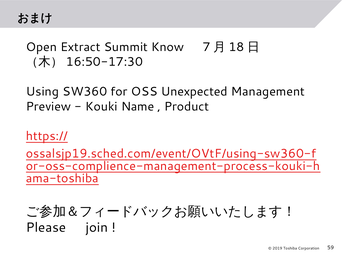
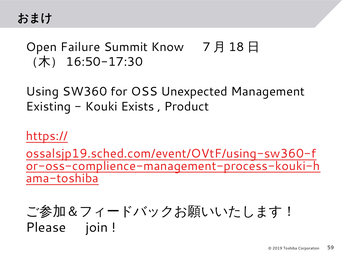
Extract: Extract -> Failure (80, 47)
Preview: Preview -> Existing (48, 106)
Name: Name -> Exists (138, 106)
